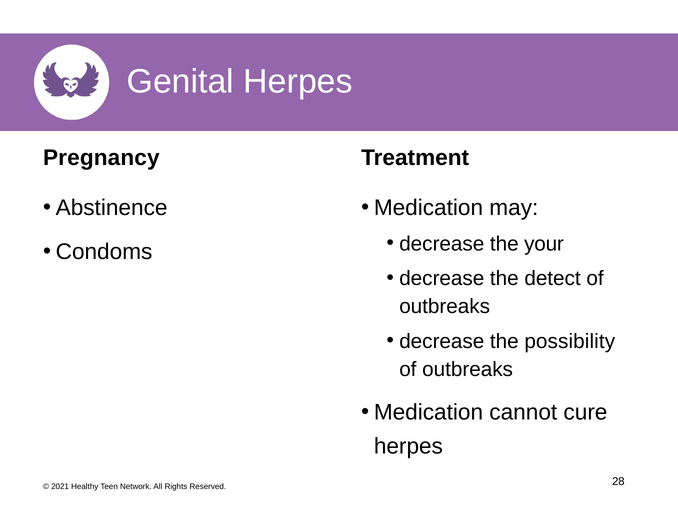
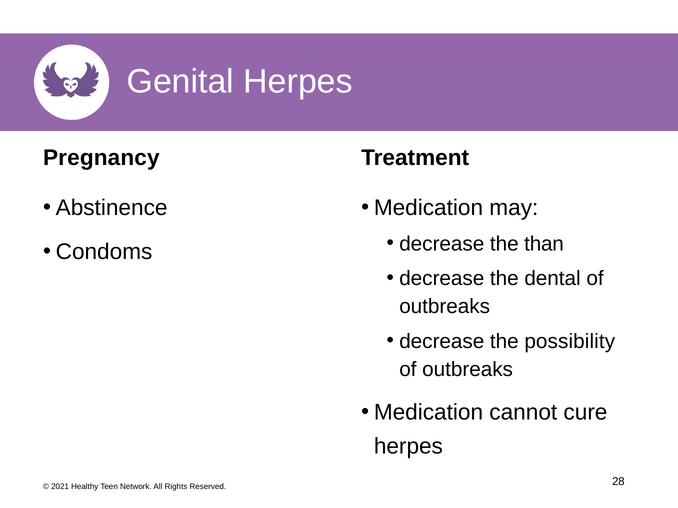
your: your -> than (544, 244)
detect: detect -> dental (553, 279)
